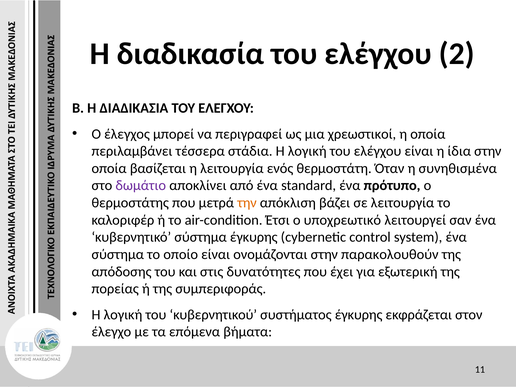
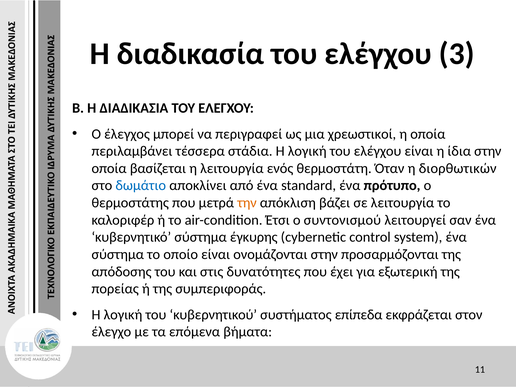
2: 2 -> 3 (457, 54)
συνηθισμένα: συνηθισμένα -> διορθωτικών (458, 168)
δωμάτιο colour: purple -> blue (141, 186)
υποχρεωτικό: υποχρεωτικό -> συντονισμού (342, 220)
παρακολουθούν: παρακολουθούν -> προσαρμόζονται (390, 254)
συστήματος έγκυρης: έγκυρης -> επίπεδα (359, 315)
